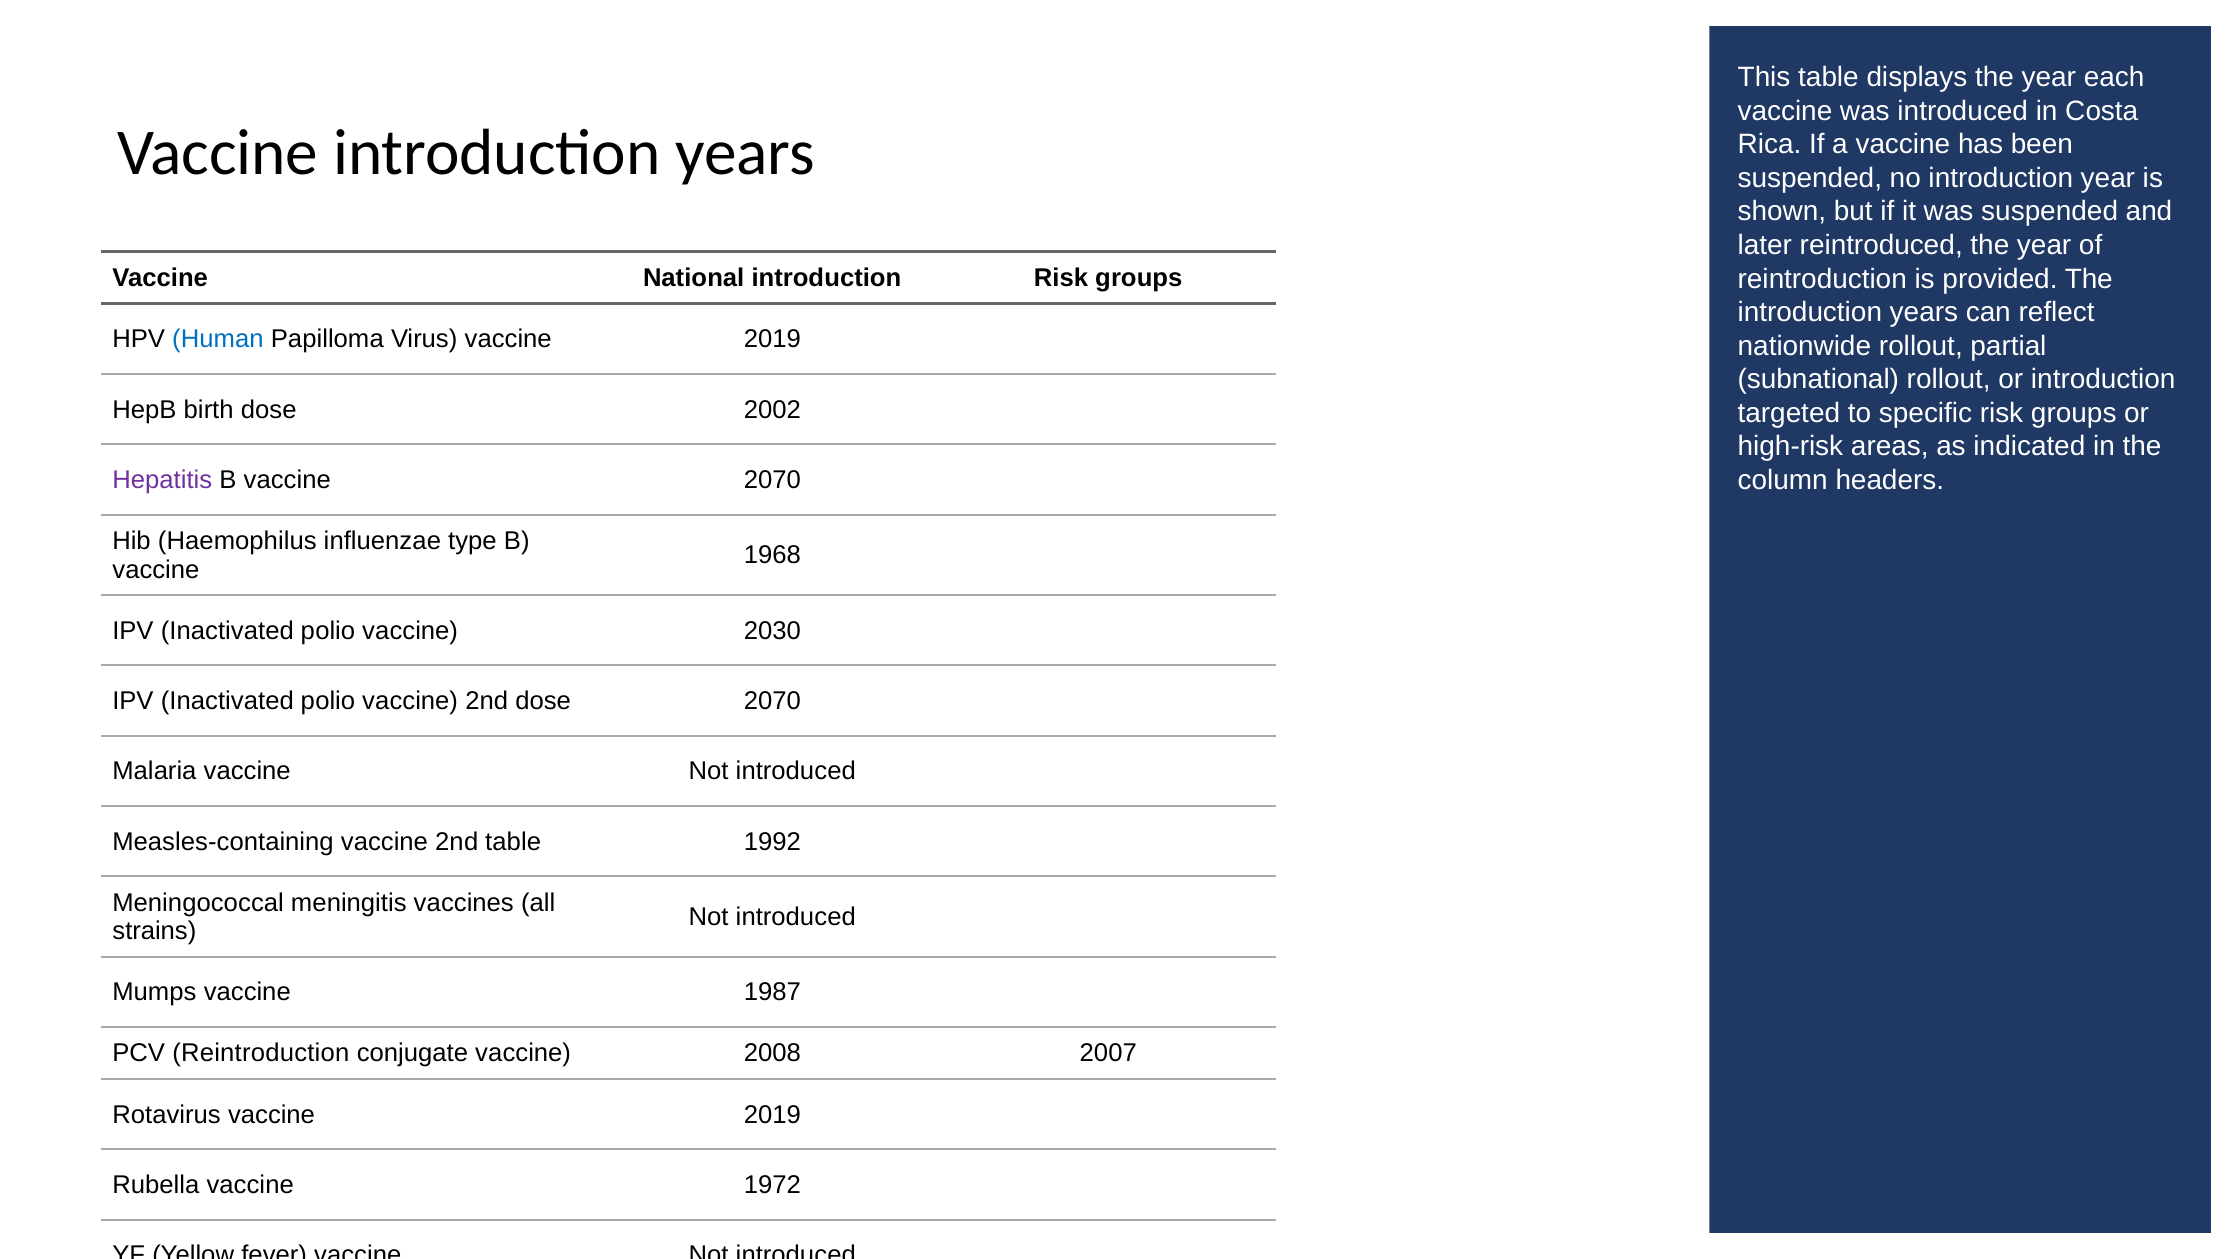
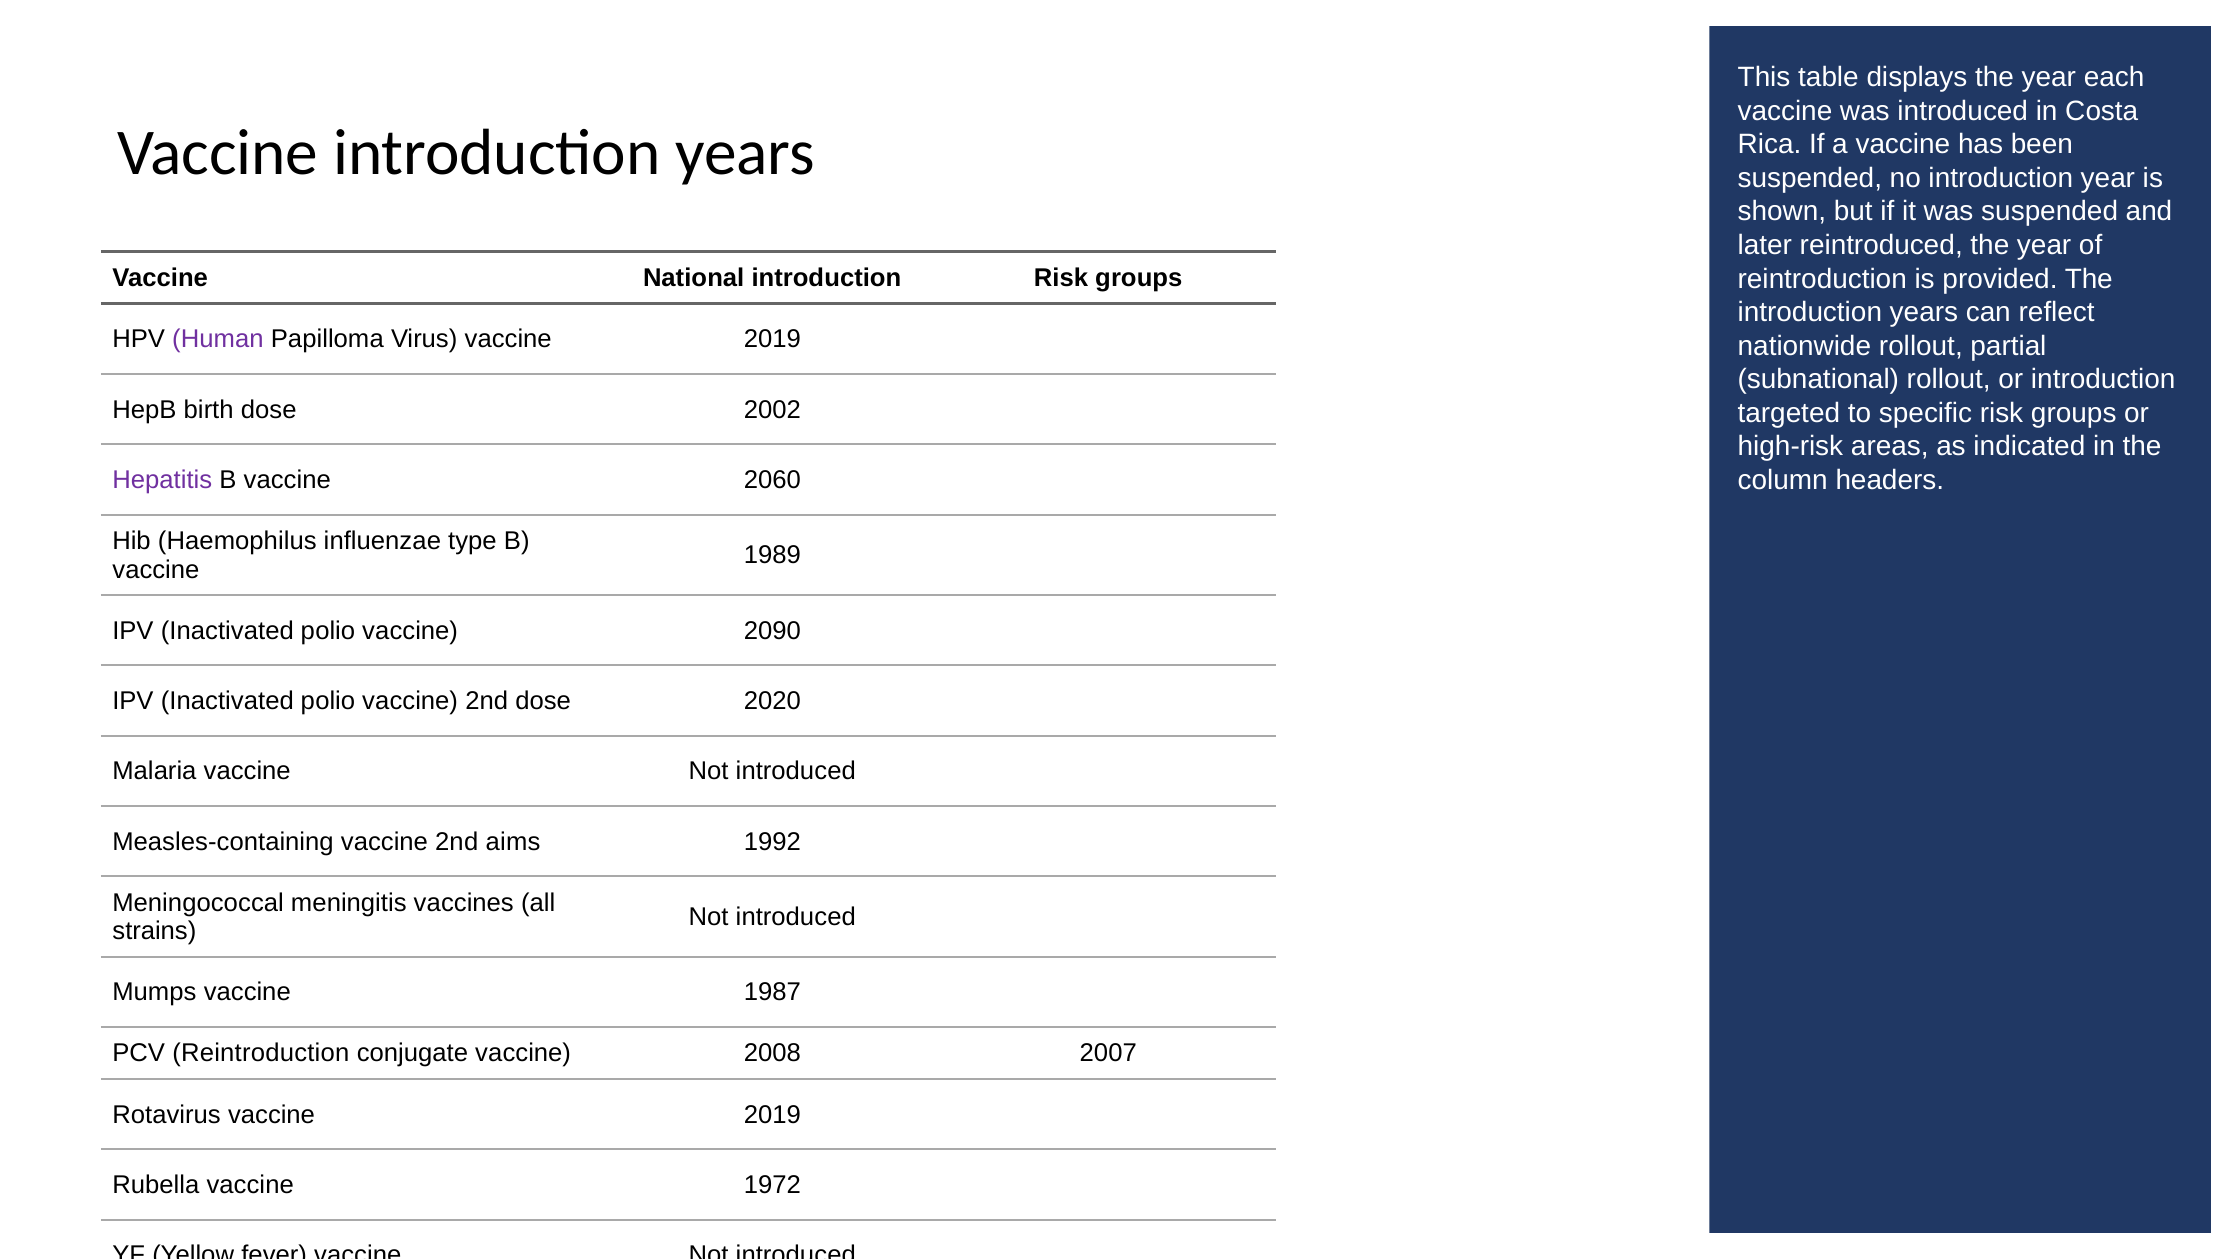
Human colour: blue -> purple (218, 339)
vaccine 2070: 2070 -> 2060 (772, 480)
1968: 1968 -> 1989 (772, 555)
2030: 2030 -> 2090 (772, 631)
dose 2070: 2070 -> 2020 (772, 701)
2nd table: table -> aims (513, 842)
